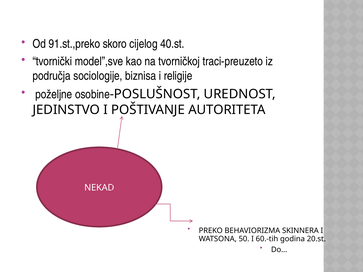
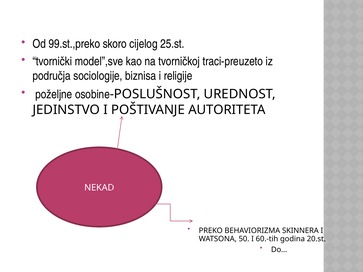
91.st.,preko: 91.st.,preko -> 99.st.,preko (74, 44)
40.st: 40.st -> 25.st (172, 44)
